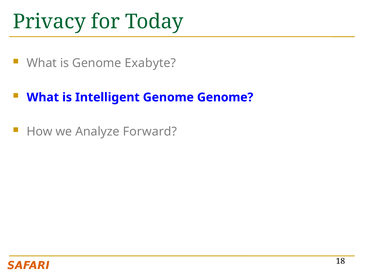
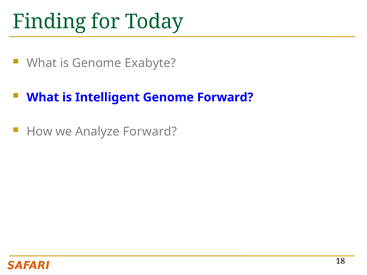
Privacy: Privacy -> Finding (49, 22)
Genome Genome: Genome -> Forward (225, 97)
